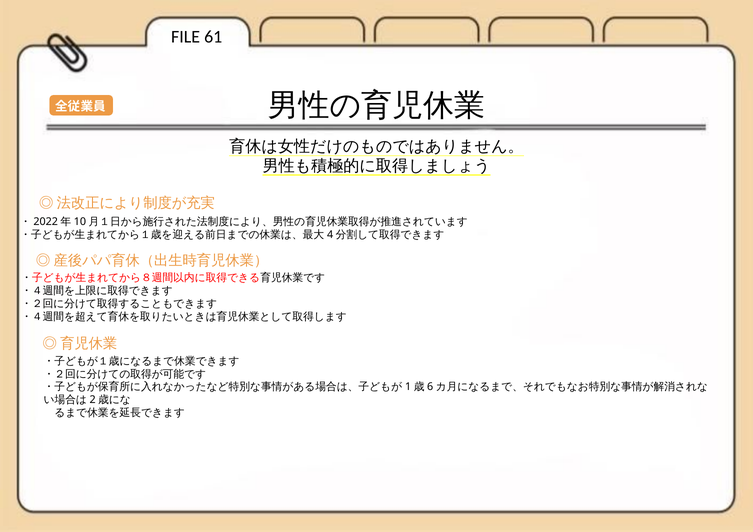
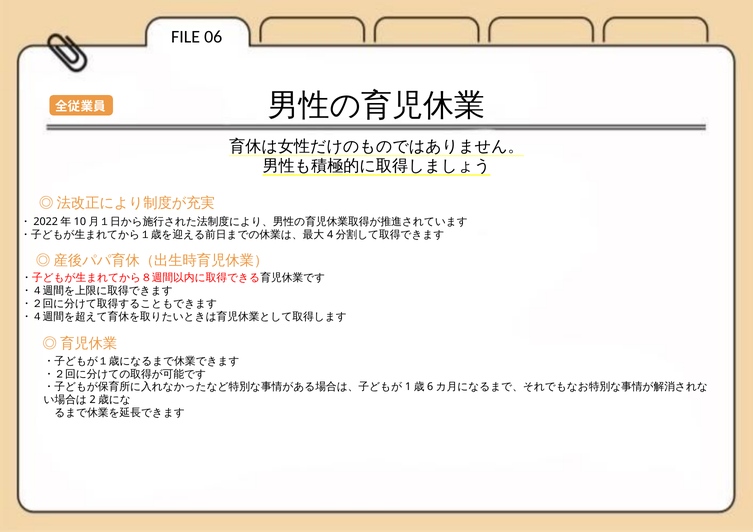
61: 61 -> 06 (213, 37)
